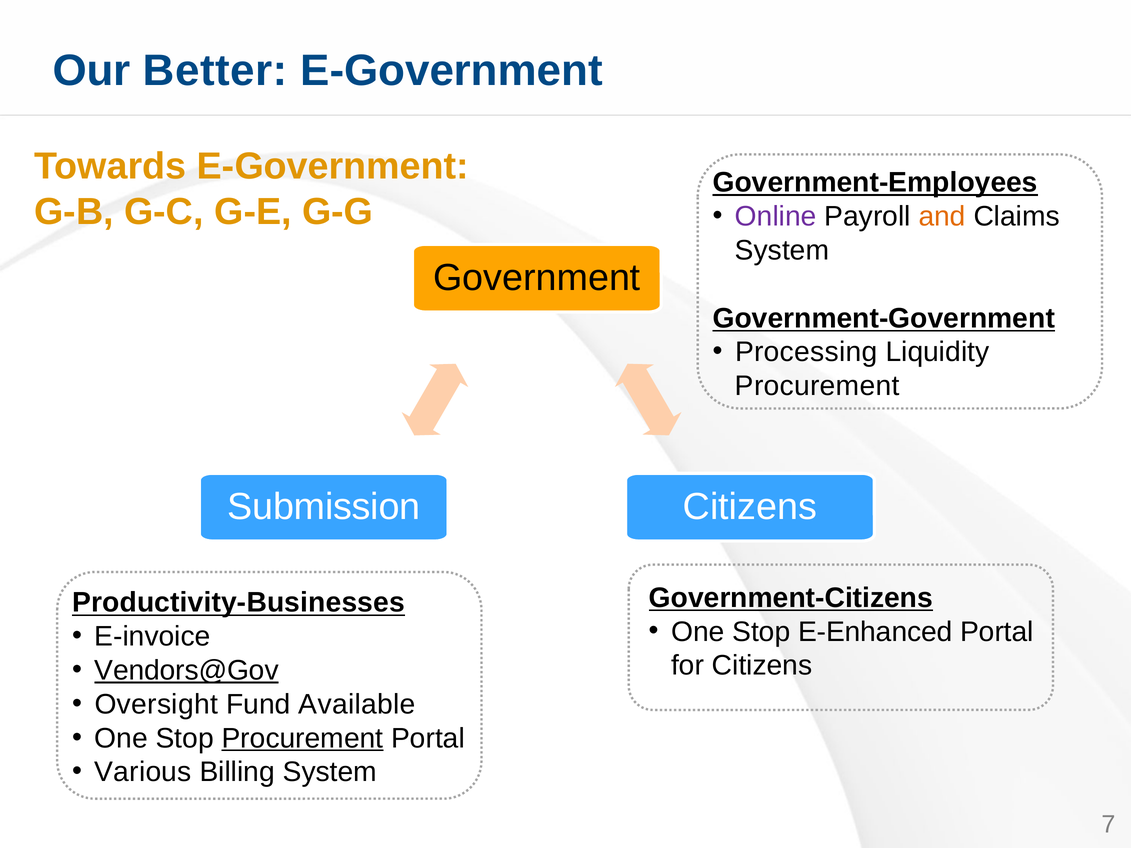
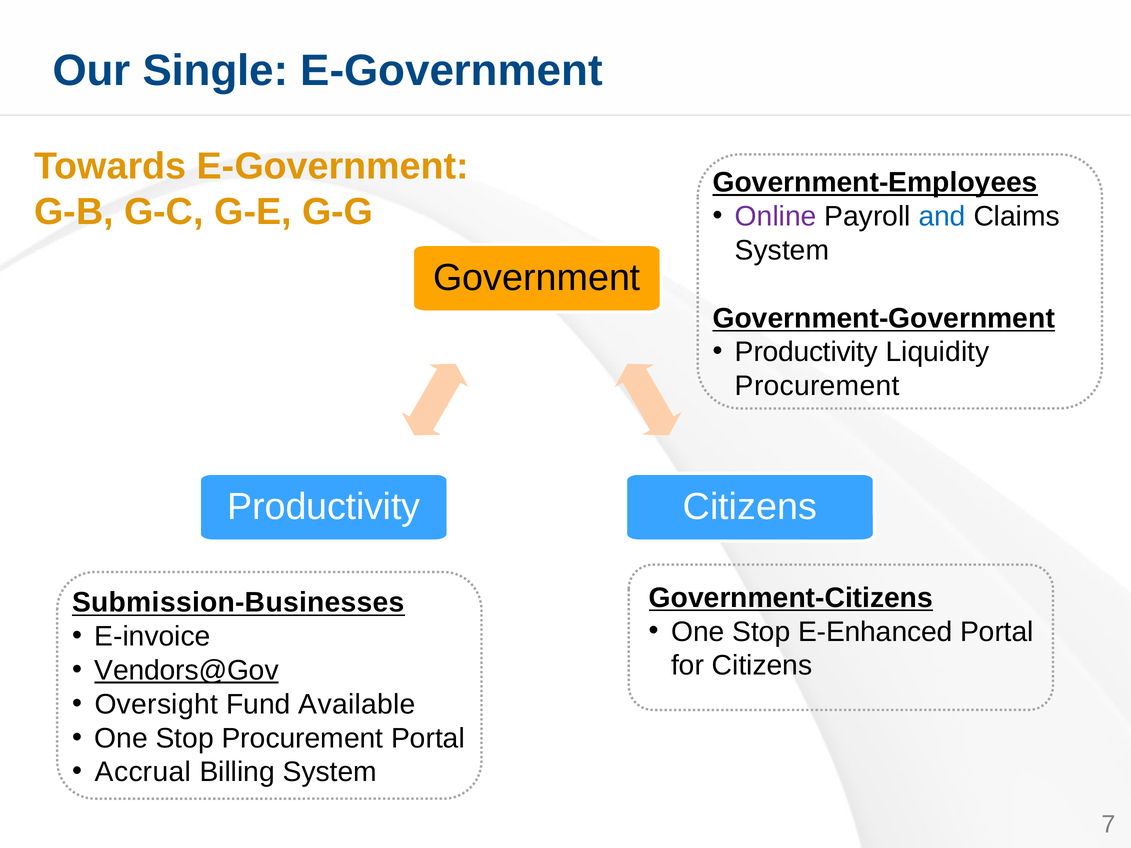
Better: Better -> Single (215, 71)
and colour: orange -> blue (942, 217)
Processing: Processing -> Productivity (807, 352)
Submission: Submission -> Productivity (324, 507)
Productivity-Businesses: Productivity-Businesses -> Submission-Businesses (238, 603)
Procurement underline: present -> none (302, 738)
Various: Various -> Accrual (143, 772)
